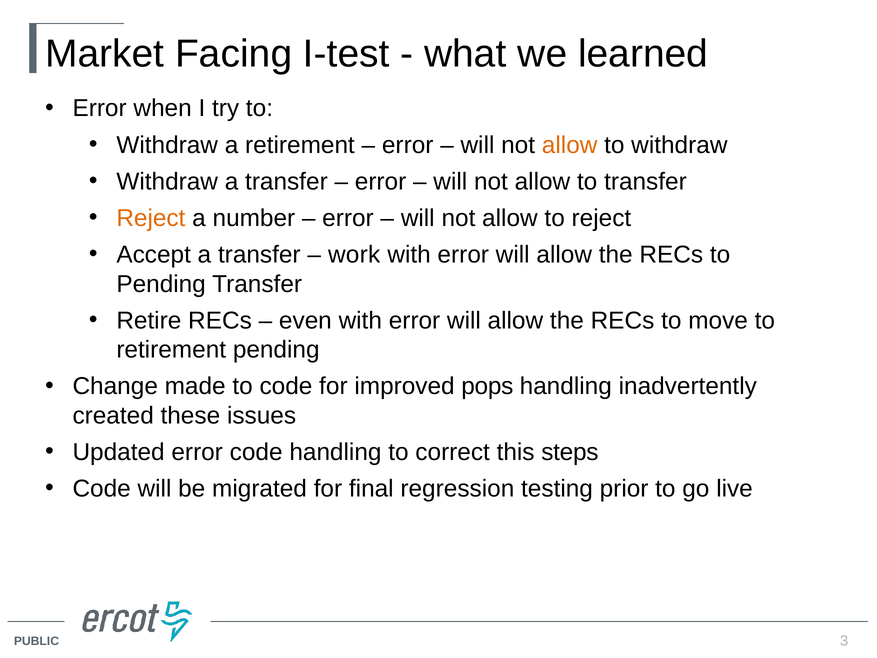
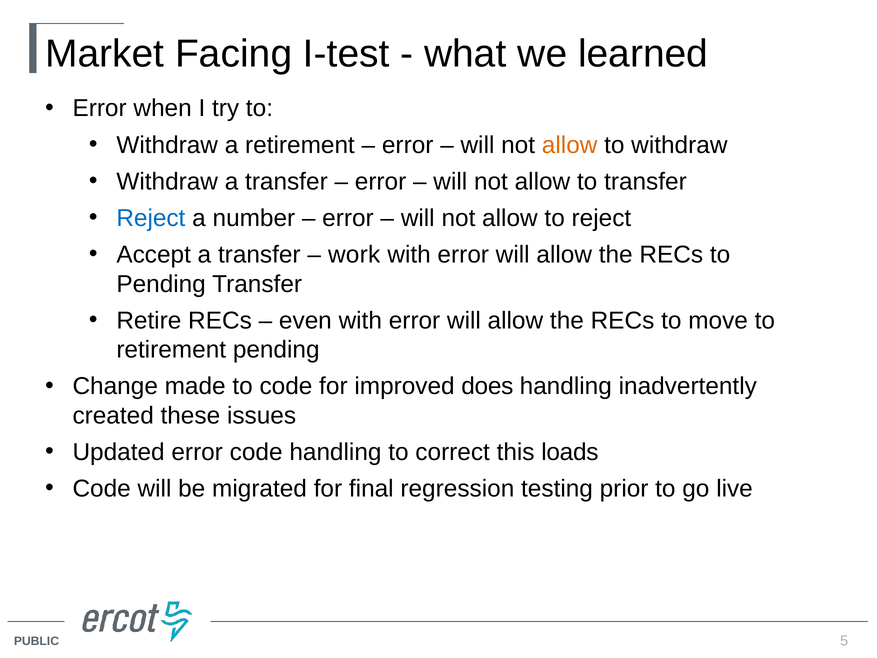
Reject colour: orange -> blue (151, 218)
pops: pops -> does (487, 386)
steps: steps -> loads (570, 452)
3: 3 -> 5 (844, 641)
